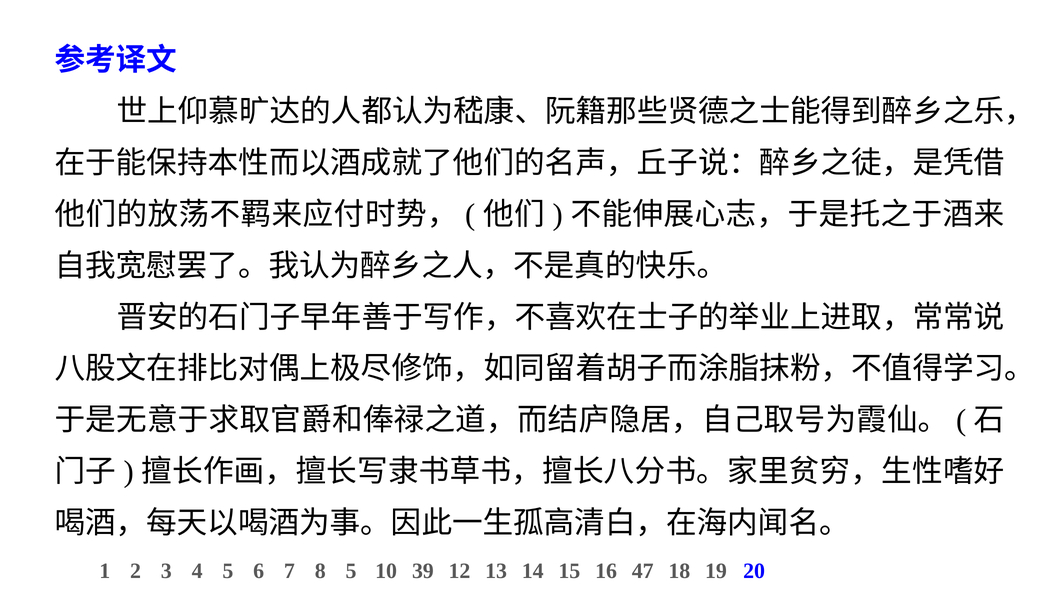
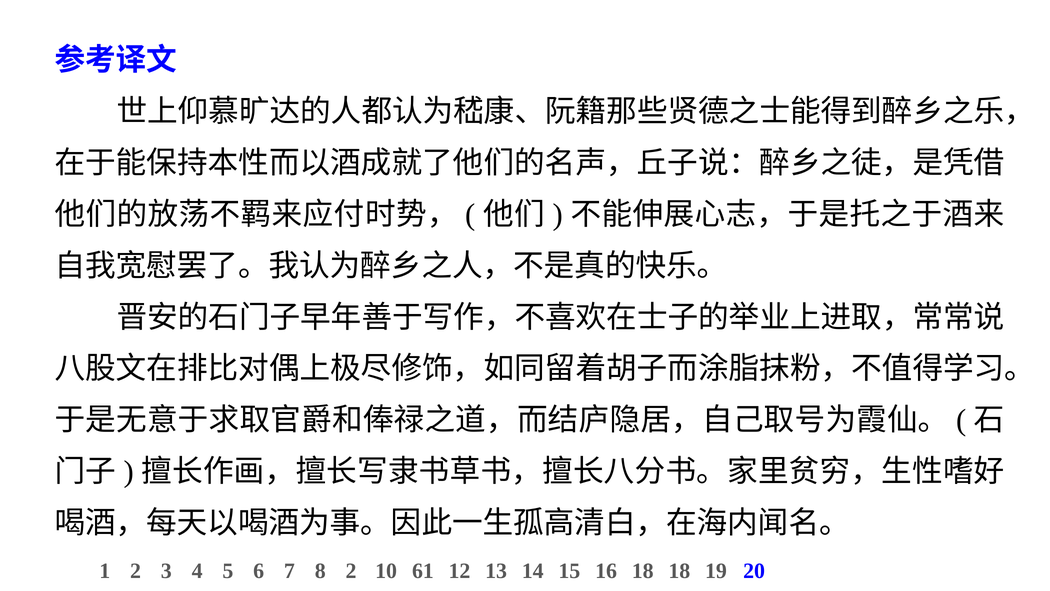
8 5: 5 -> 2 (351, 571)
39: 39 -> 61 (423, 571)
16 47: 47 -> 18 (643, 571)
